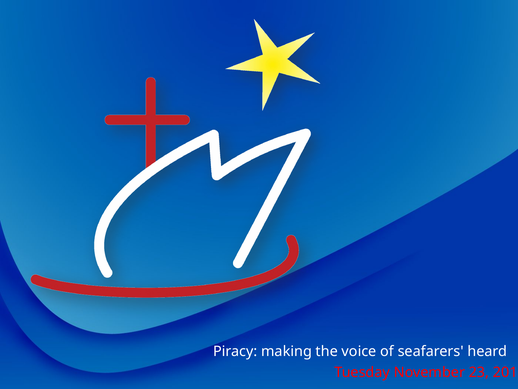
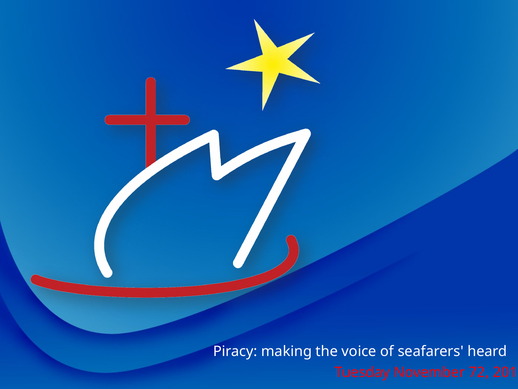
23: 23 -> 72 (479, 372)
